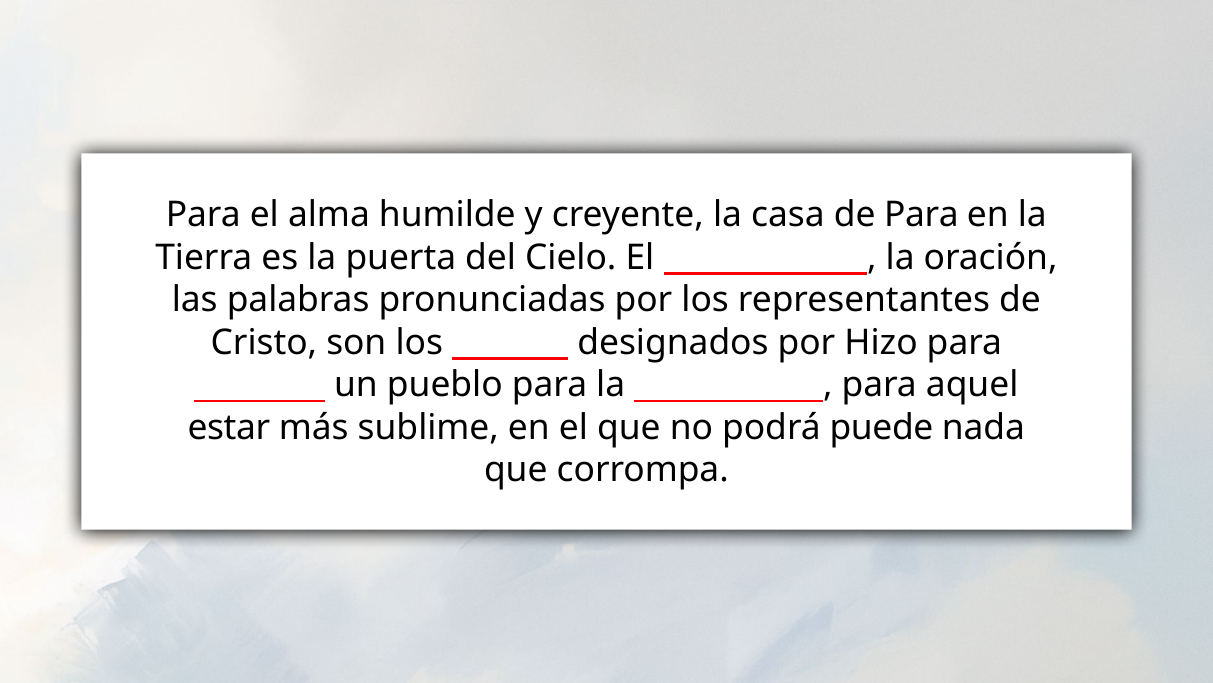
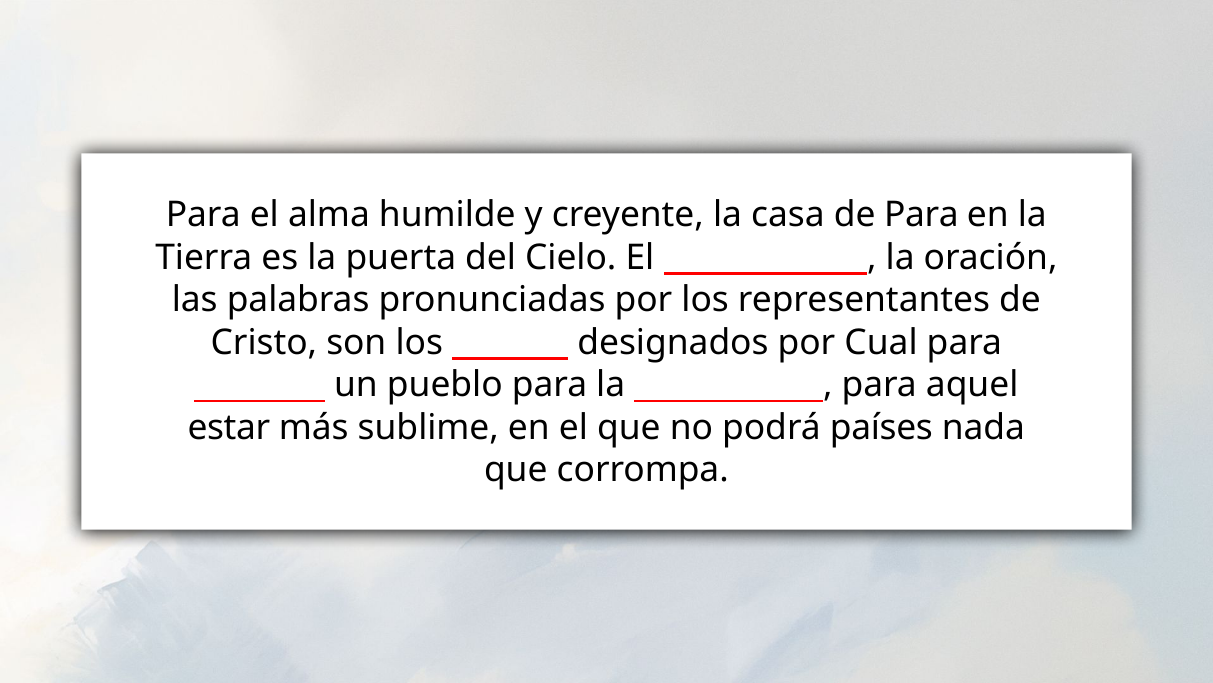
Hizo: Hizo -> Cual (881, 342)
puede: puede -> países (881, 427)
